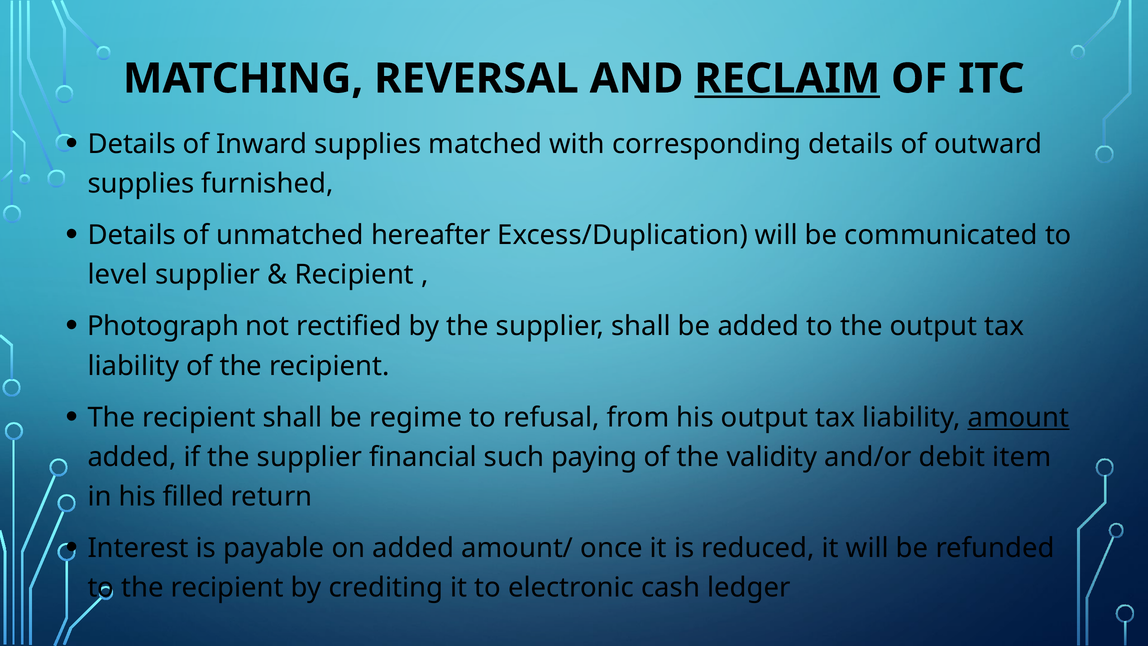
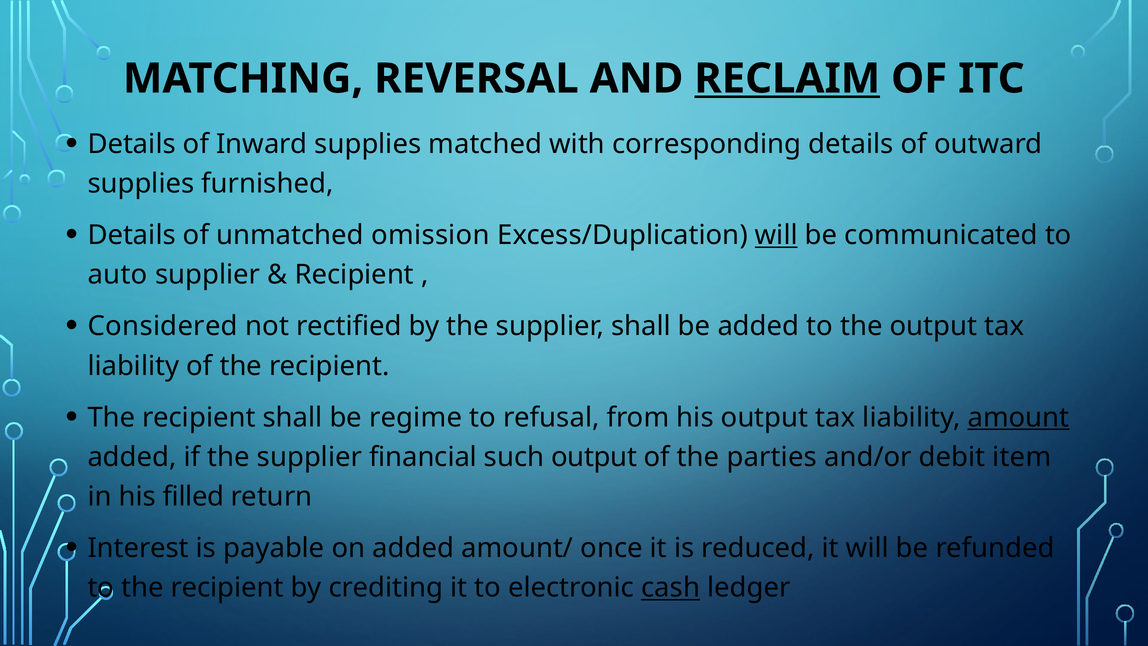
hereafter: hereafter -> omission (431, 235)
will underline: none -> present (776, 235)
level: level -> auto (118, 275)
Photograph: Photograph -> Considered (163, 326)
such paying: paying -> output (594, 457)
validity: validity -> parties (772, 457)
cash underline: none -> present (671, 588)
